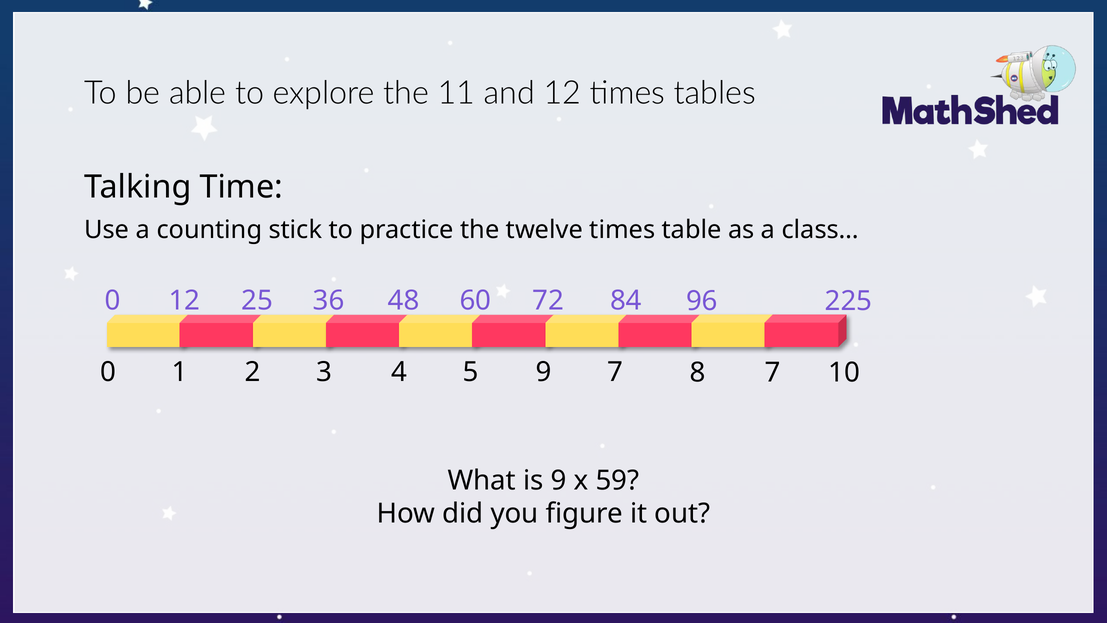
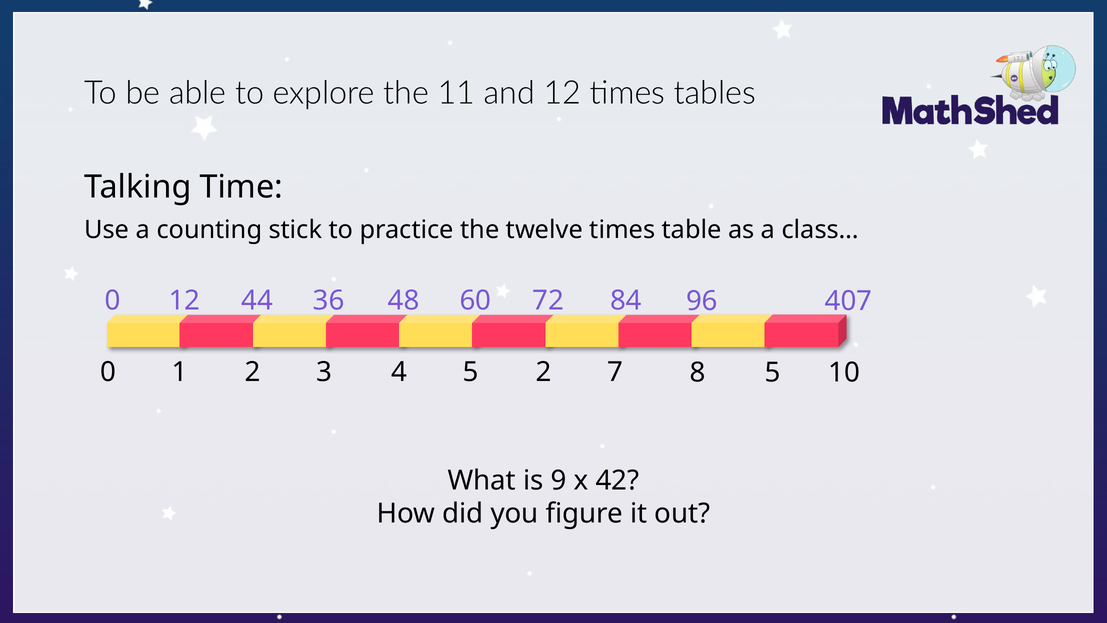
25: 25 -> 44 (257, 301)
225: 225 -> 407 (849, 301)
5 9: 9 -> 2 (544, 372)
8 7: 7 -> 5 (772, 372)
59: 59 -> 42 (617, 480)
